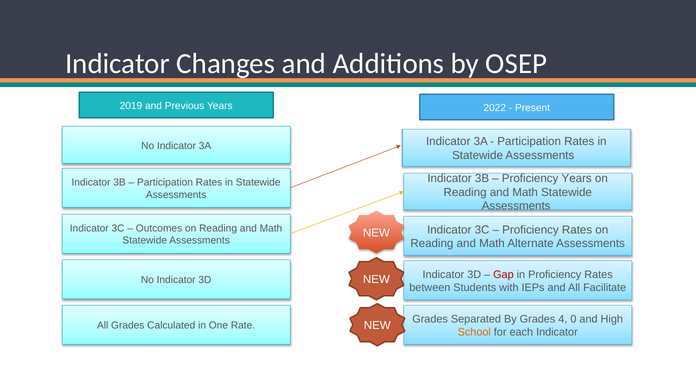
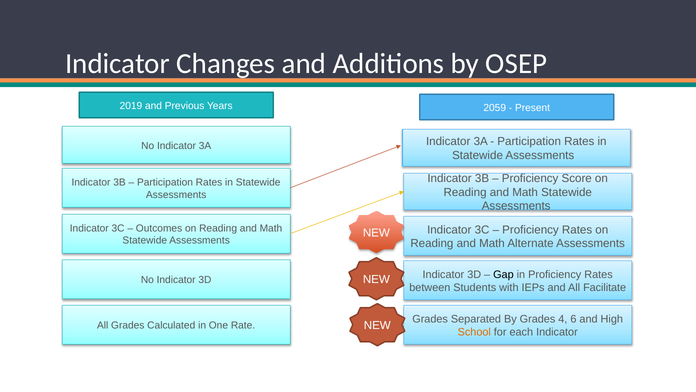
2022: 2022 -> 2059 (495, 108)
Proficiency Years: Years -> Score (577, 178)
Gap colour: red -> black (503, 274)
0: 0 -> 6 (573, 319)
